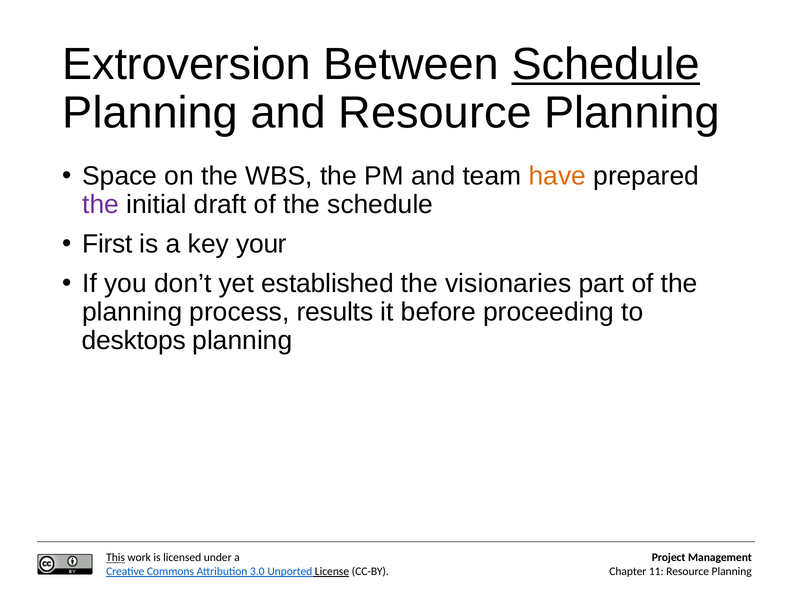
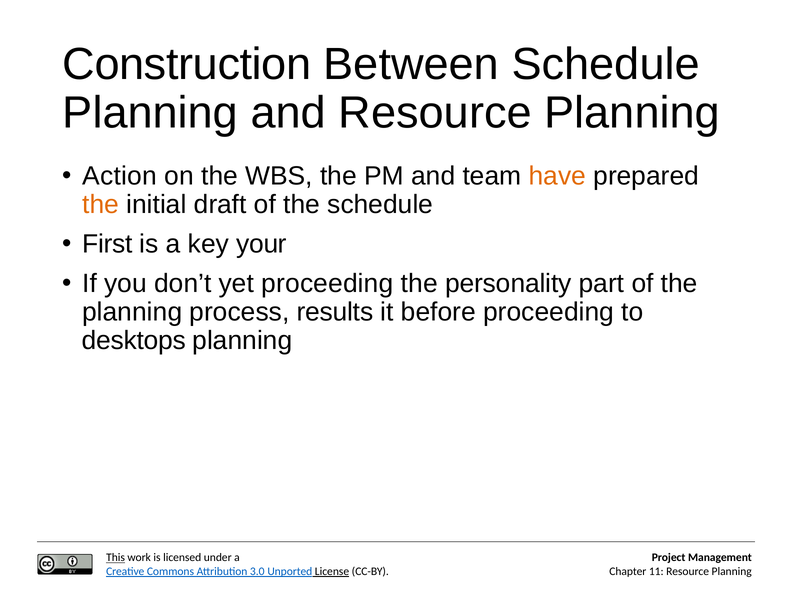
Extroversion: Extroversion -> Construction (187, 64)
Schedule underline: present -> none (606, 64)
Space: Space -> Action (120, 176)
the colour: purple -> orange (101, 205)
yet established: established -> proceeding (327, 284)
visionaries: visionaries -> personality (508, 284)
